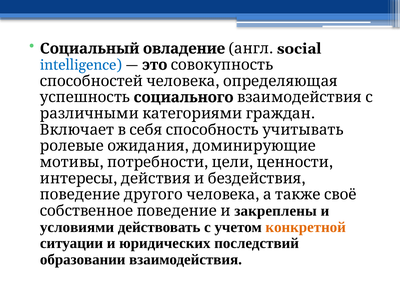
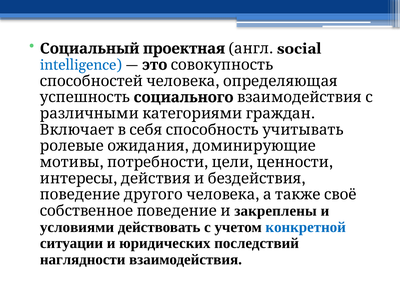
овладение: овладение -> проектная (184, 49)
конкретной colour: orange -> blue (306, 227)
образовании: образовании -> наглядности (83, 259)
